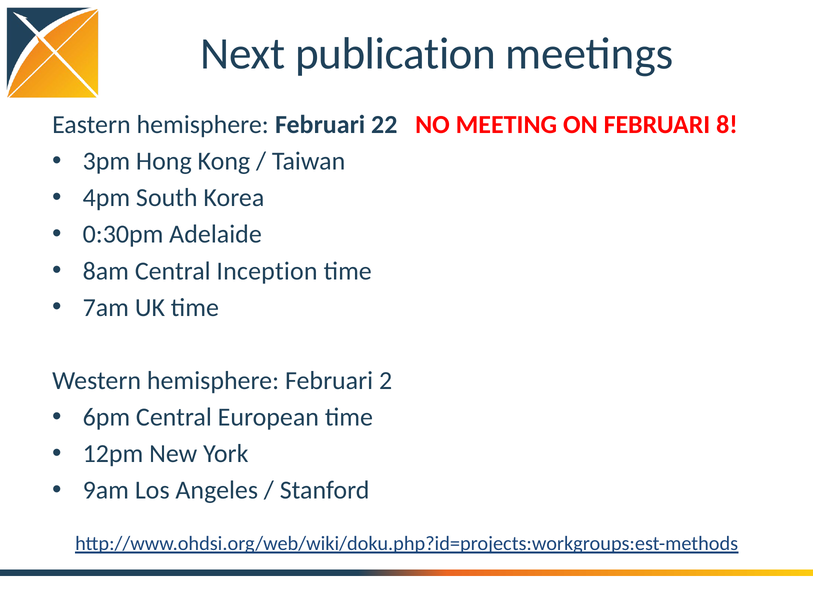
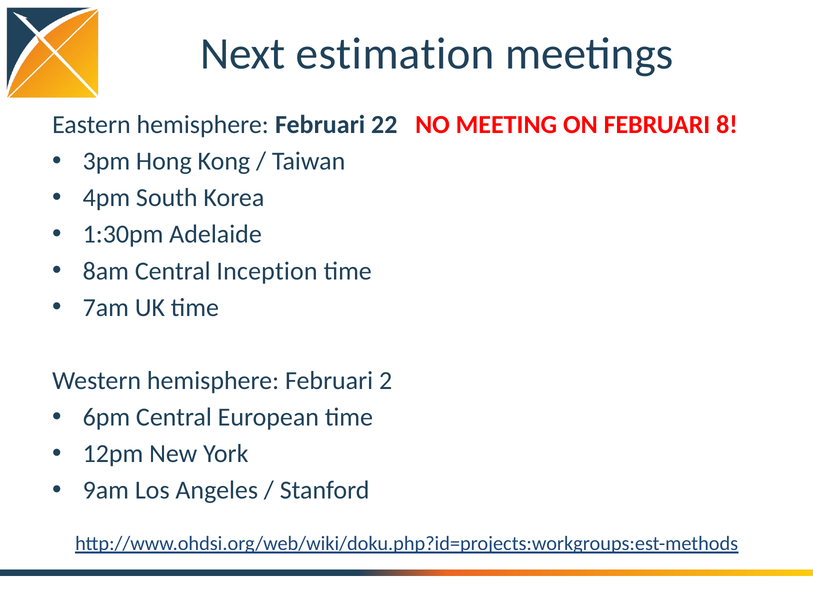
publication: publication -> estimation (395, 54)
0:30pm: 0:30pm -> 1:30pm (123, 234)
